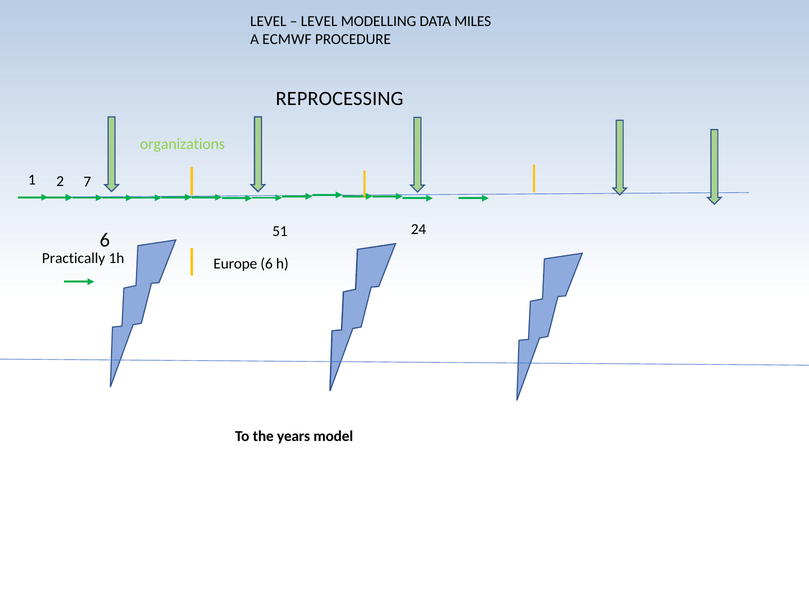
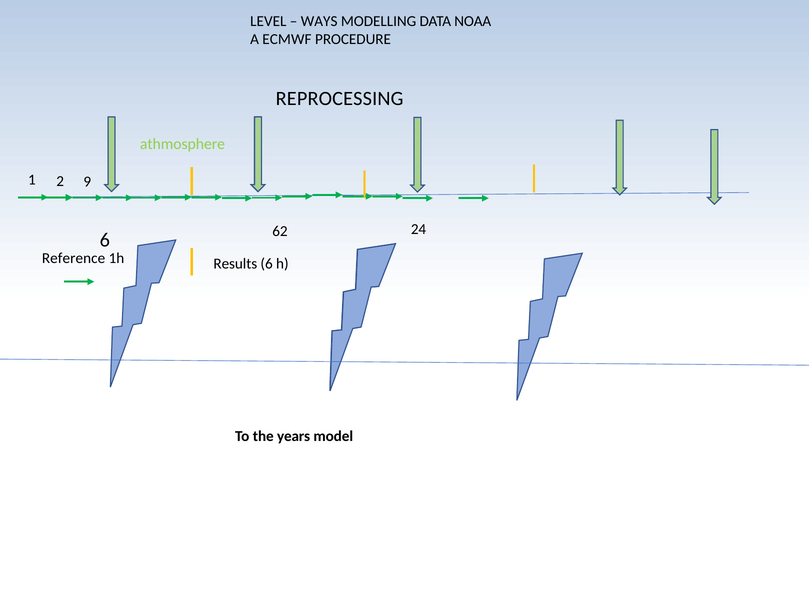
LEVEL: LEVEL -> WAYS (319, 21)
MILES: MILES -> NOAA (473, 21)
organizations: organizations -> athmosphere (182, 144)
7: 7 -> 9 (87, 182)
51: 51 -> 62 (280, 231)
Practically: Practically -> Reference (74, 258)
Europe: Europe -> Results (235, 264)
